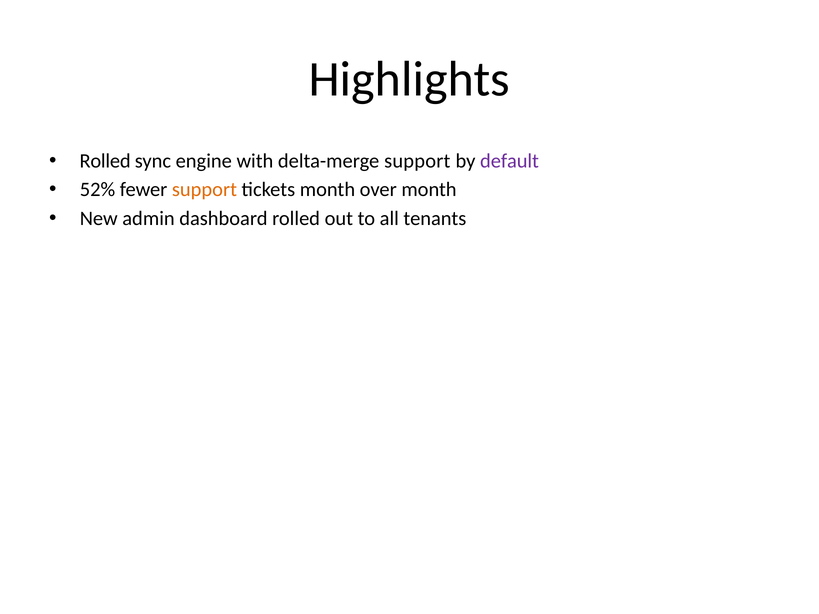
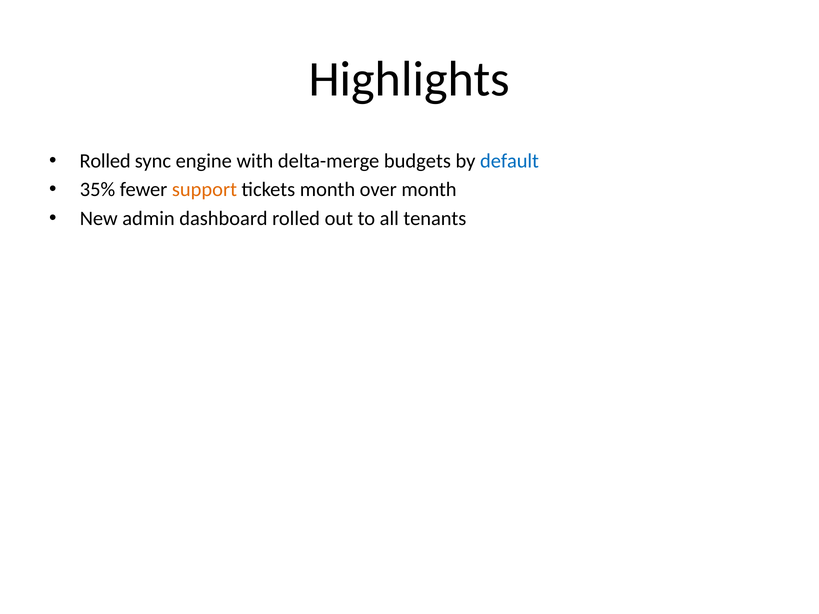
delta-merge support: support -> budgets (417, 161)
default colour: purple -> blue (509, 161)
52%: 52% -> 35% (98, 190)
